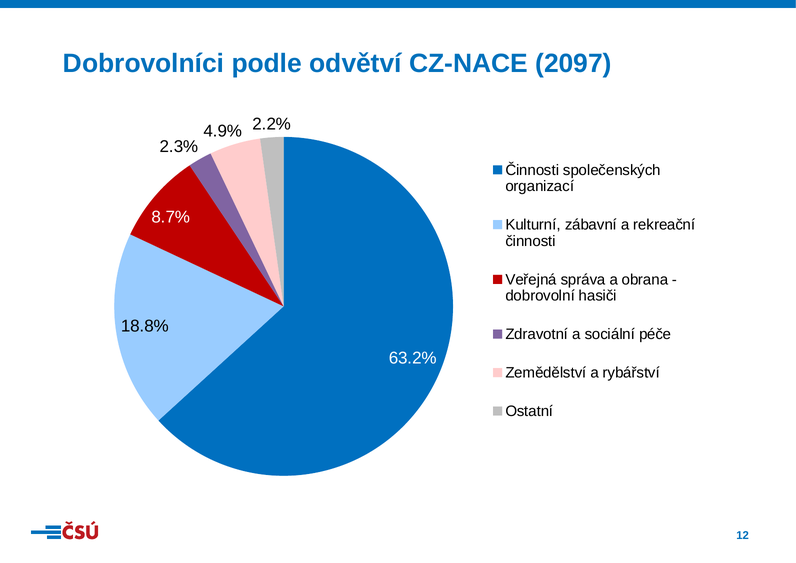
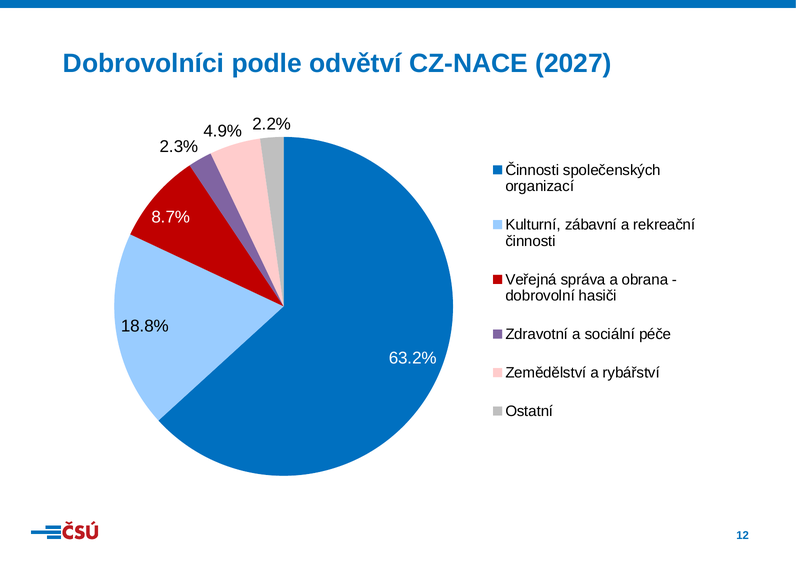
2097: 2097 -> 2027 (574, 63)
